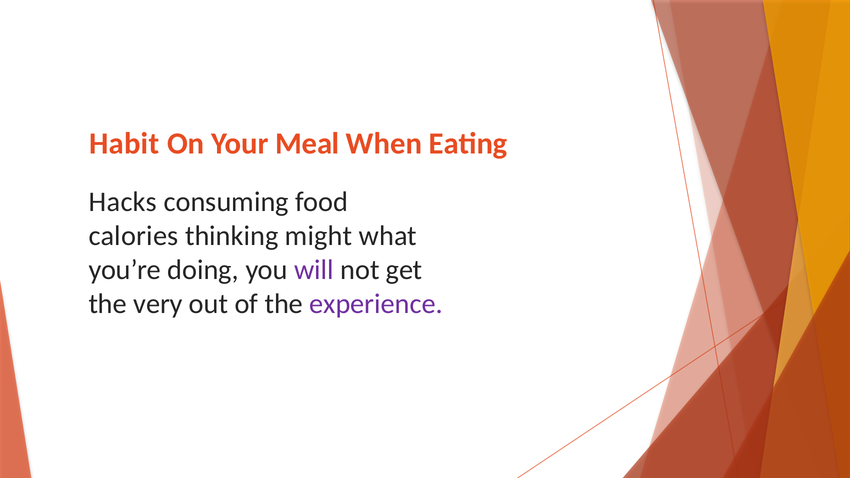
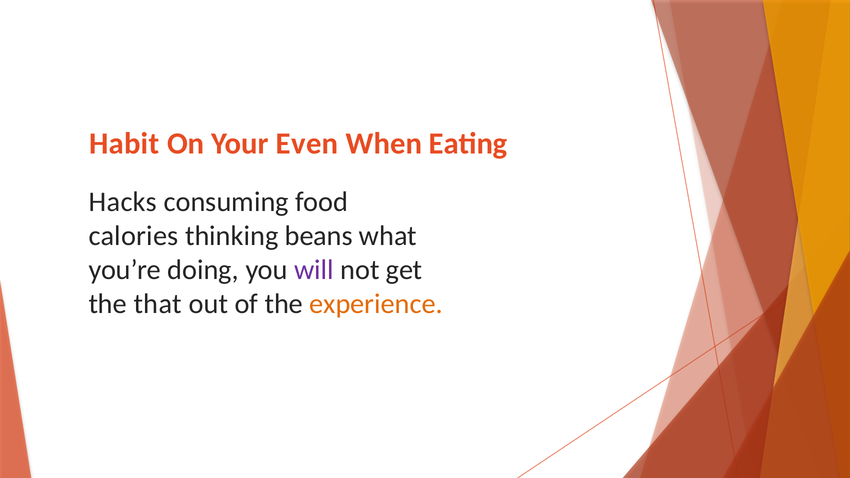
Meal: Meal -> Even (307, 143)
might: might -> beans (319, 236)
very: very -> that (158, 304)
experience colour: purple -> orange (376, 304)
